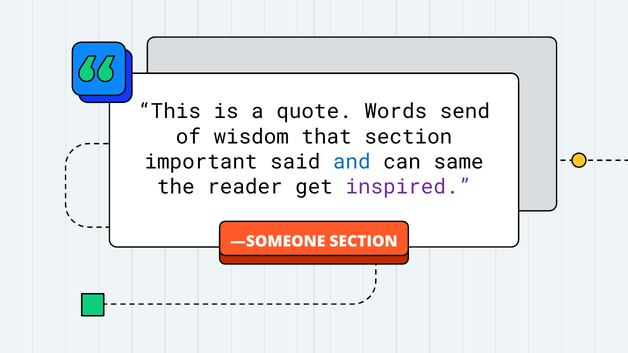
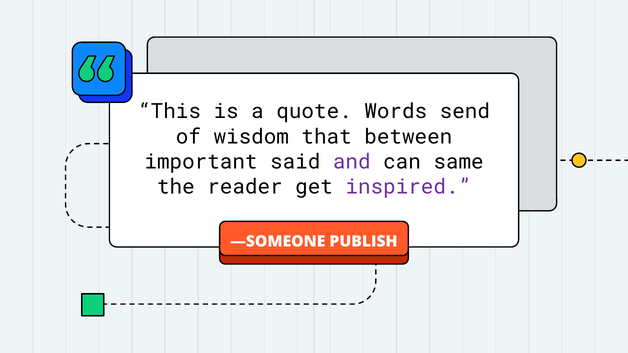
that section: section -> between (408, 137)
and colour: blue -> purple (352, 162)
—SOMEONE SECTION: SECTION -> PUBLISH (364, 242)
